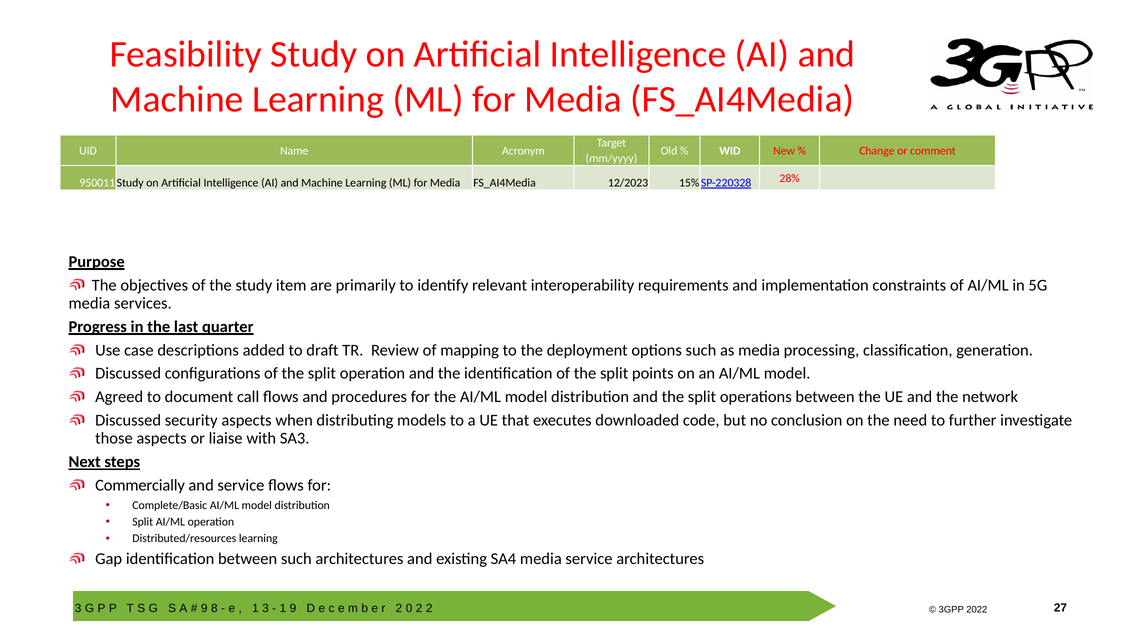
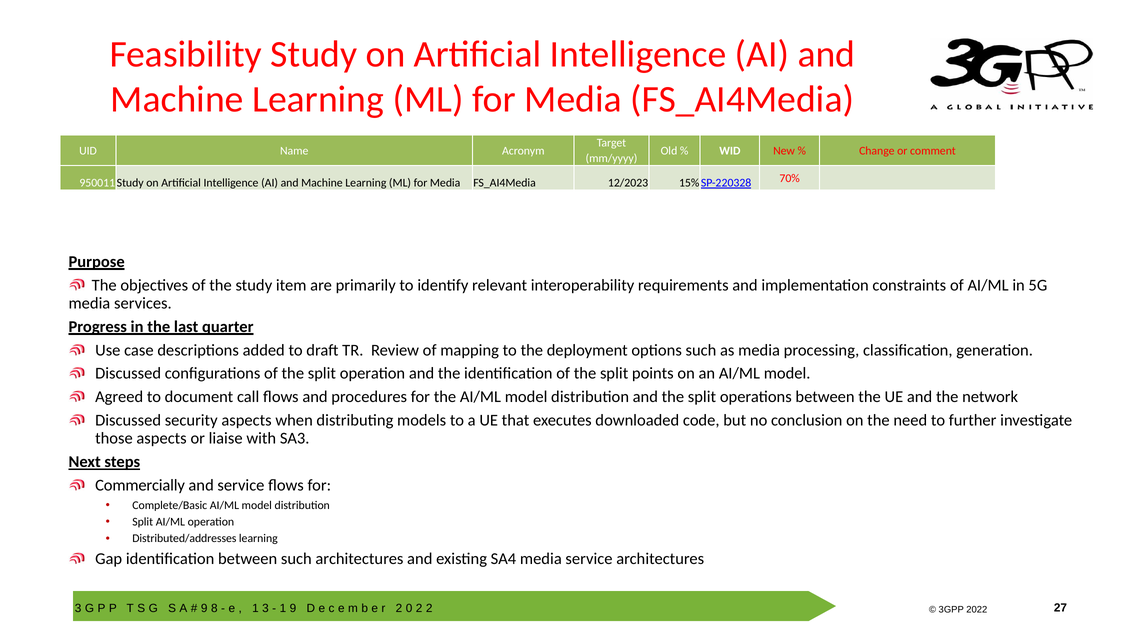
28%: 28% -> 70% (790, 178)
Distributed/resources: Distributed/resources -> Distributed/addresses (184, 539)
